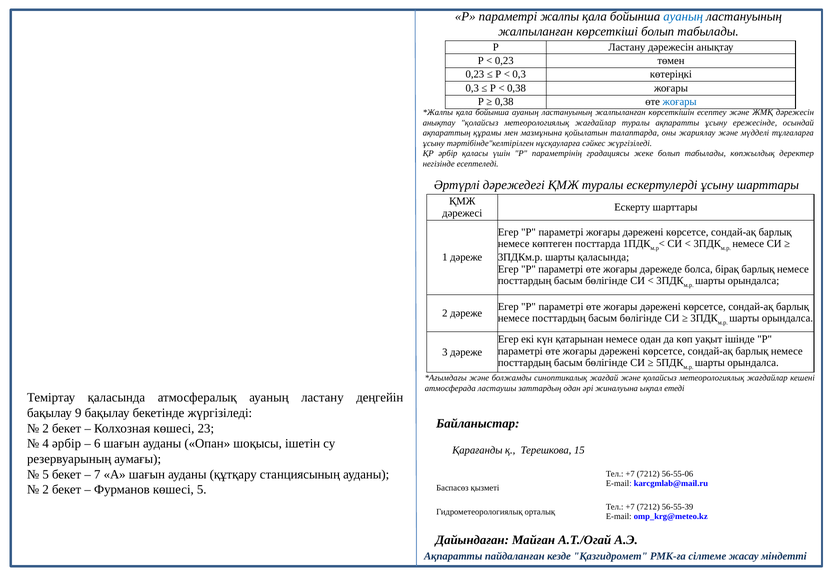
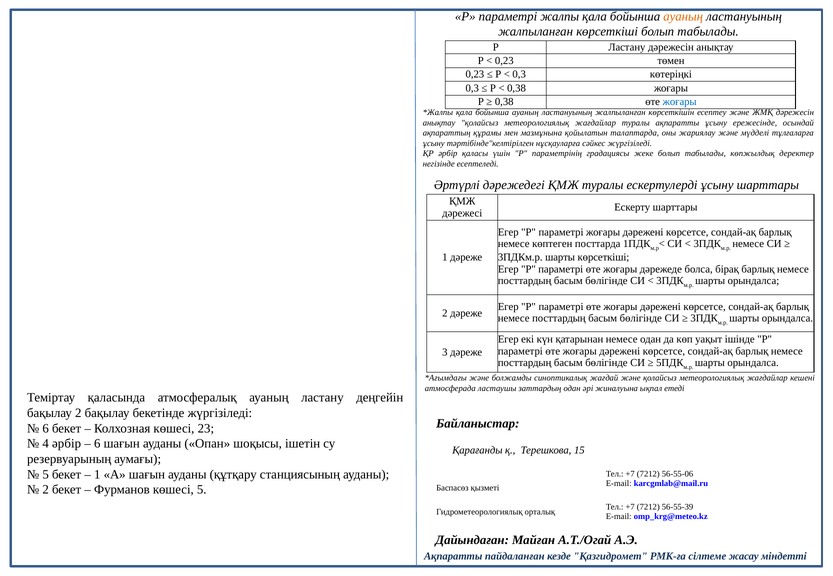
ауаның colour: blue -> orange (683, 16)
шарты қаласында: қаласында -> көрсеткіші (603, 258)
бақылау 9: 9 -> 2 (78, 413)
2: 2 -> 6 (46, 429)
7: 7 -> 1 (97, 475)
